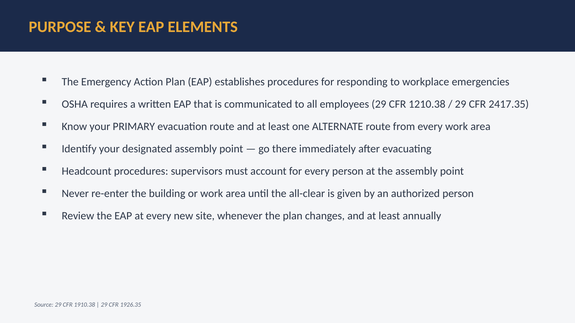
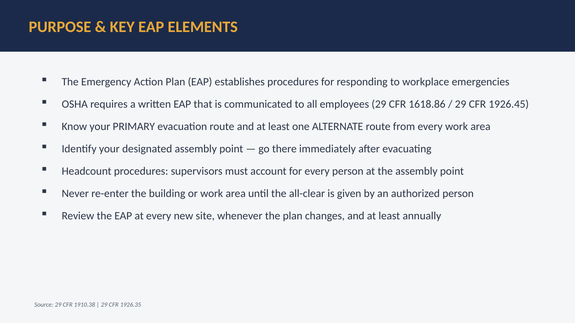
1210.38: 1210.38 -> 1618.86 (427, 104)
2417.35: 2417.35 -> 1926.45 (509, 104)
